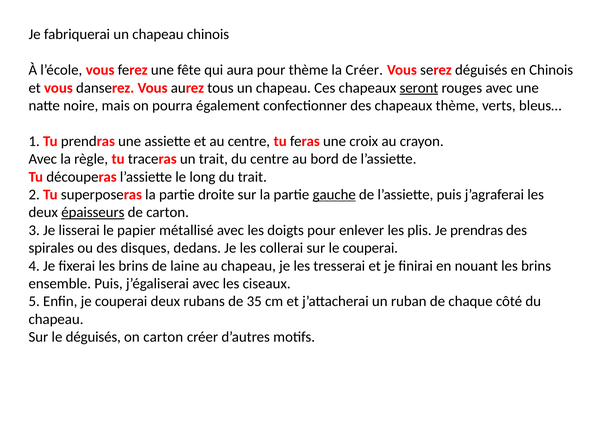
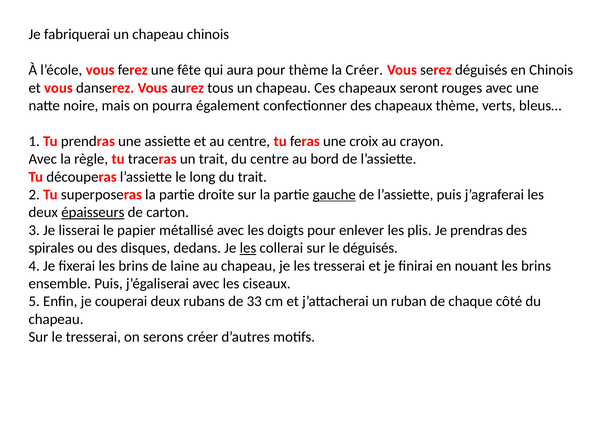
seront underline: present -> none (419, 88)
les underline: none -> present (248, 248)
le couperai: couperai -> déguisés (370, 248)
35: 35 -> 33 (254, 302)
le déguisés: déguisés -> tresserai (93, 337)
on carton: carton -> serons (163, 337)
